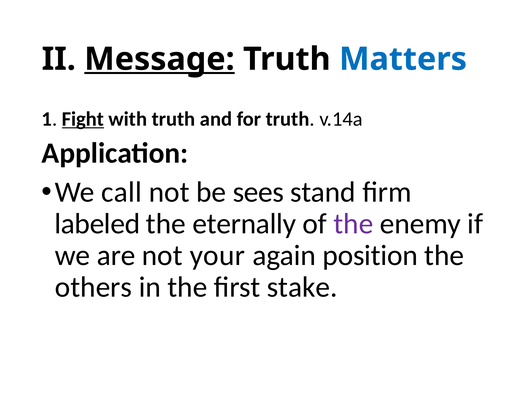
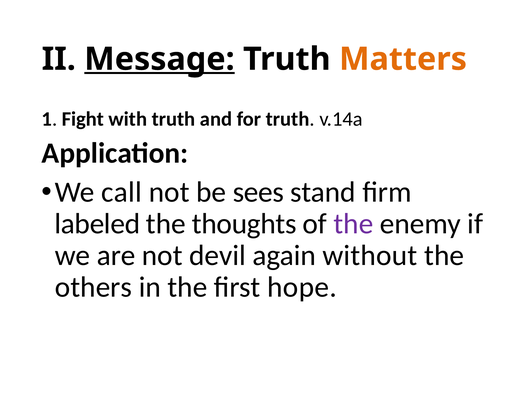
Matters colour: blue -> orange (403, 59)
Fight underline: present -> none (83, 119)
eternally: eternally -> thoughts (244, 224)
your: your -> devil (218, 256)
position: position -> without (370, 256)
stake: stake -> hope (302, 288)
